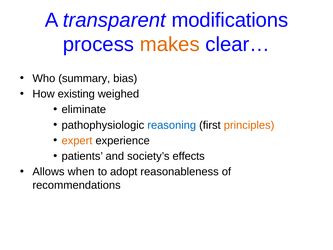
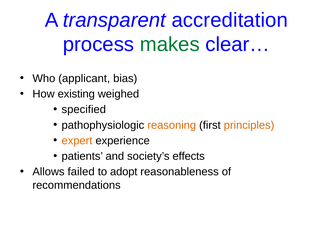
modifications: modifications -> accreditation (230, 20)
makes colour: orange -> green (170, 44)
summary: summary -> applicant (84, 78)
eliminate: eliminate -> specified (84, 109)
reasoning colour: blue -> orange (172, 125)
when: when -> failed (81, 172)
